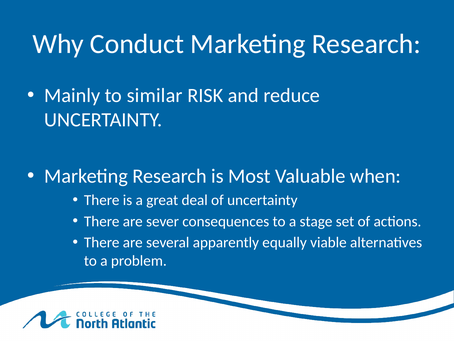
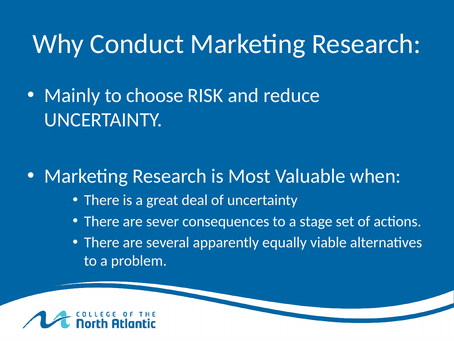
similar: similar -> choose (155, 95)
